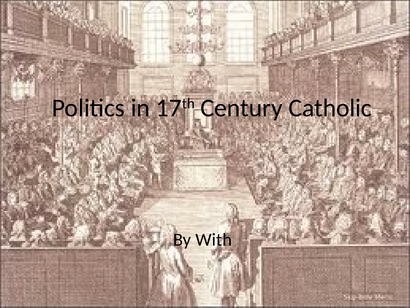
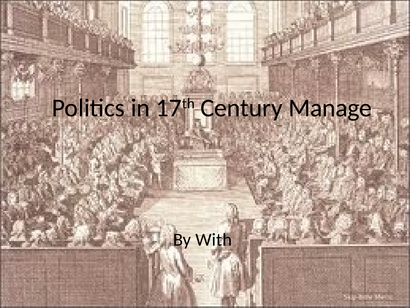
Catholic: Catholic -> Manage (330, 108)
